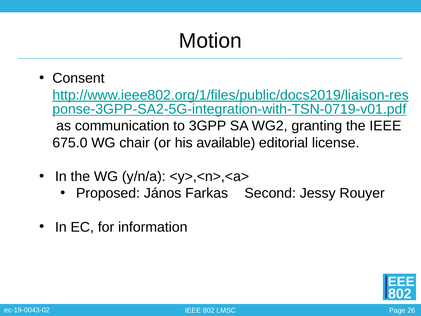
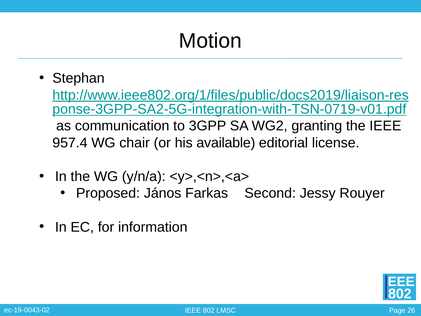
Consent: Consent -> Stephan (78, 78)
675.0: 675.0 -> 957.4 (70, 143)
